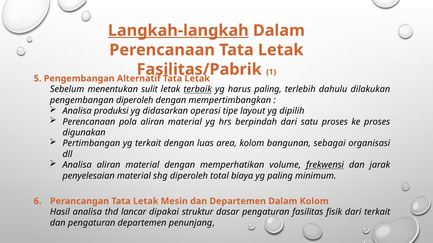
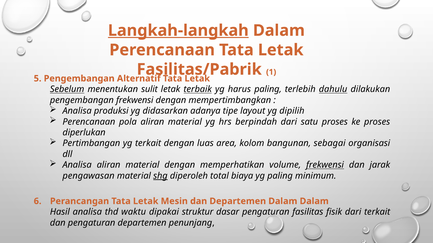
Sebelum underline: none -> present (67, 89)
dahulu underline: none -> present (333, 89)
pengembangan diperoleh: diperoleh -> frekwensi (135, 100)
operasi: operasi -> adanya (205, 111)
digunakan: digunakan -> diperlukan (84, 133)
penyelesaian: penyelesaian -> pengawasan (89, 176)
shg underline: none -> present (160, 176)
Dalam Kolom: Kolom -> Dalam (314, 202)
lancar: lancar -> waktu (134, 212)
